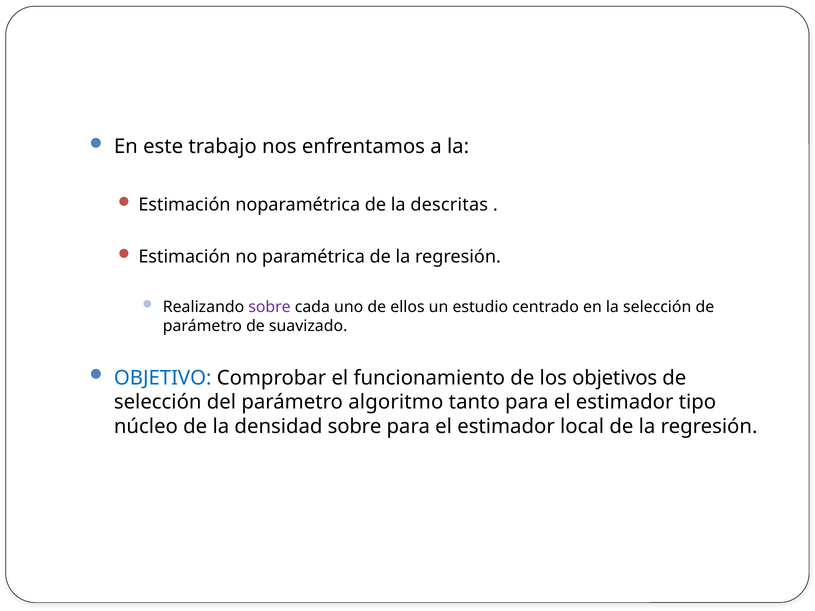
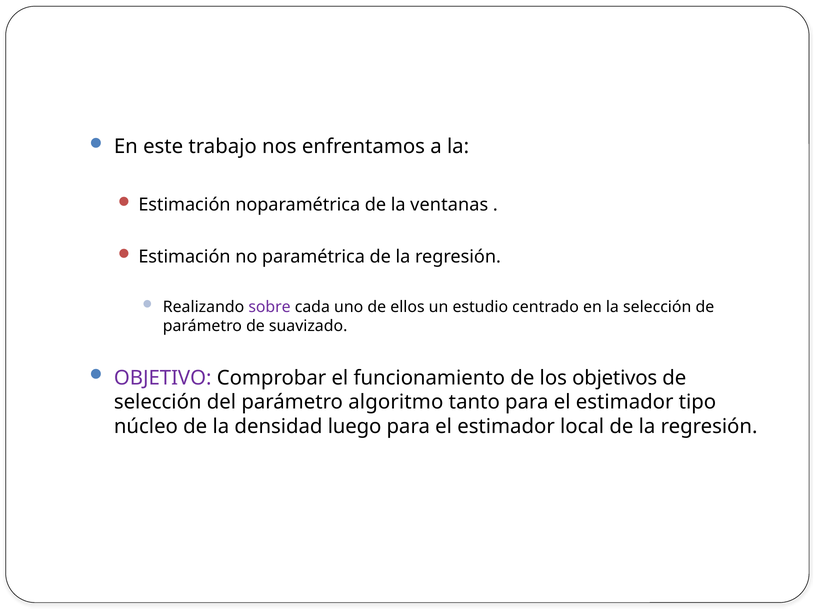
descritas: descritas -> ventanas (449, 205)
OBJETIVO colour: blue -> purple (163, 378)
densidad sobre: sobre -> luego (355, 427)
